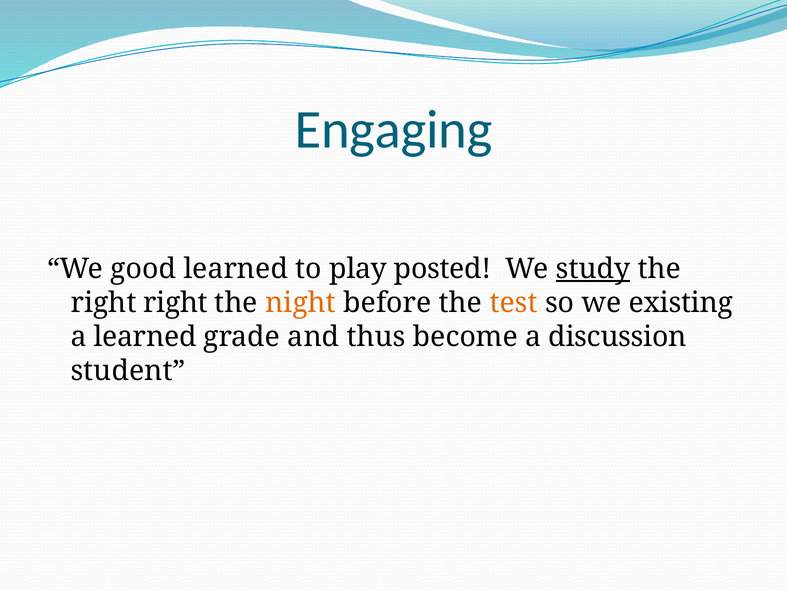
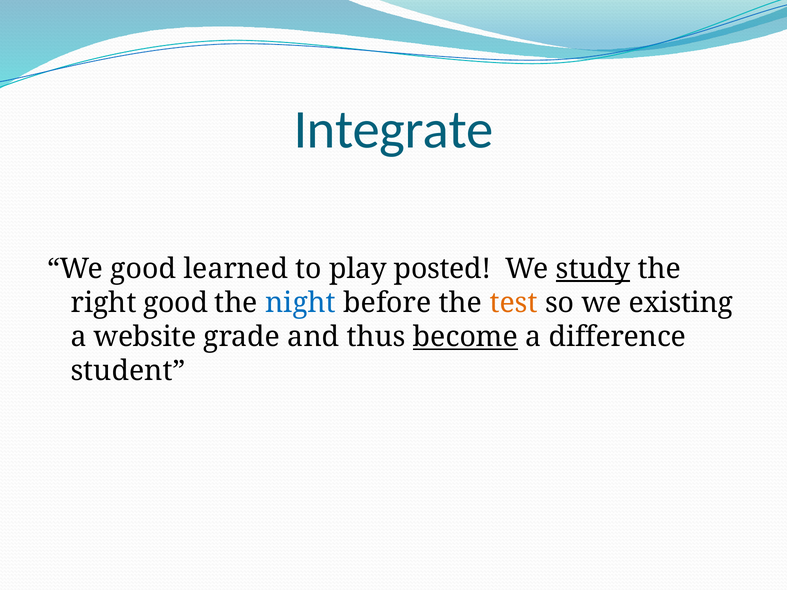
Engaging: Engaging -> Integrate (394, 130)
right right: right -> good (176, 303)
night colour: orange -> blue (301, 303)
a learned: learned -> website (145, 337)
become underline: none -> present (465, 337)
discussion: discussion -> difference (617, 337)
